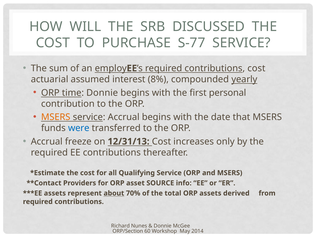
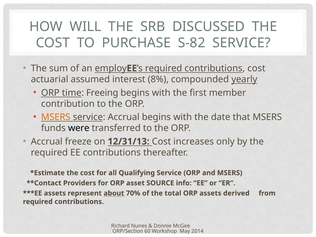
S-77: S-77 -> S-82 (192, 43)
time Donnie: Donnie -> Freeing (102, 93)
personal: personal -> member (227, 93)
were colour: blue -> black (79, 128)
